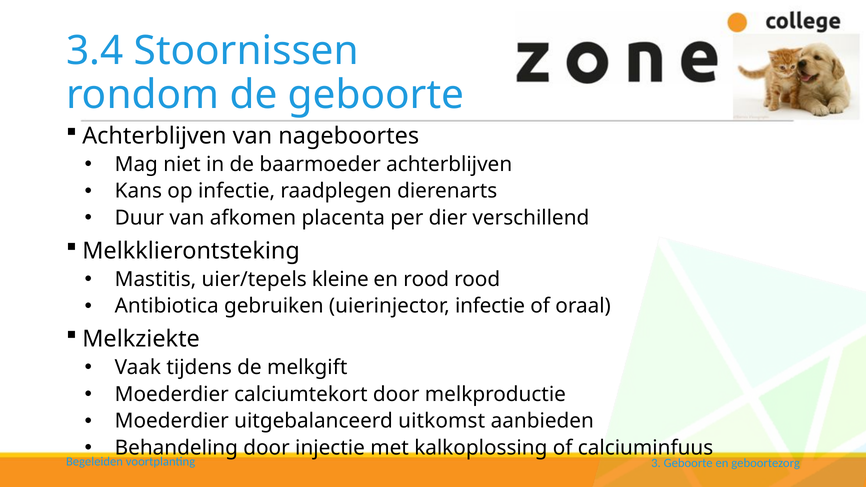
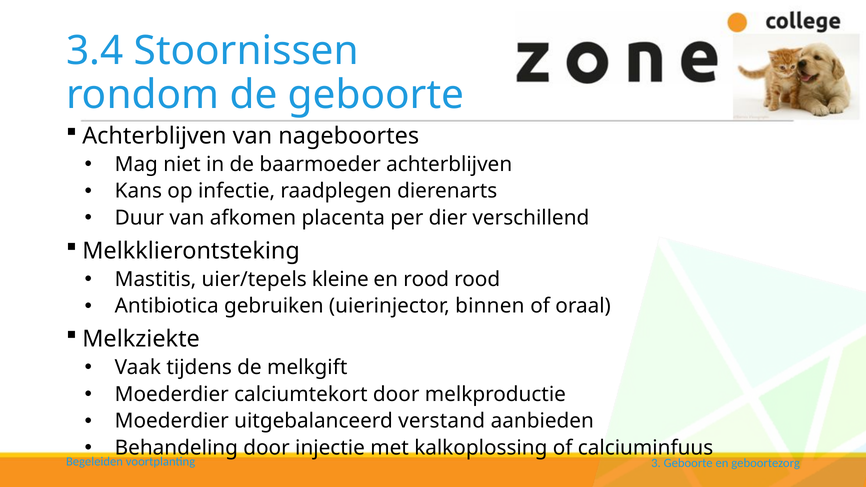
uierinjector infectie: infectie -> binnen (490, 306)
uitkomst: uitkomst -> verstand (442, 421)
